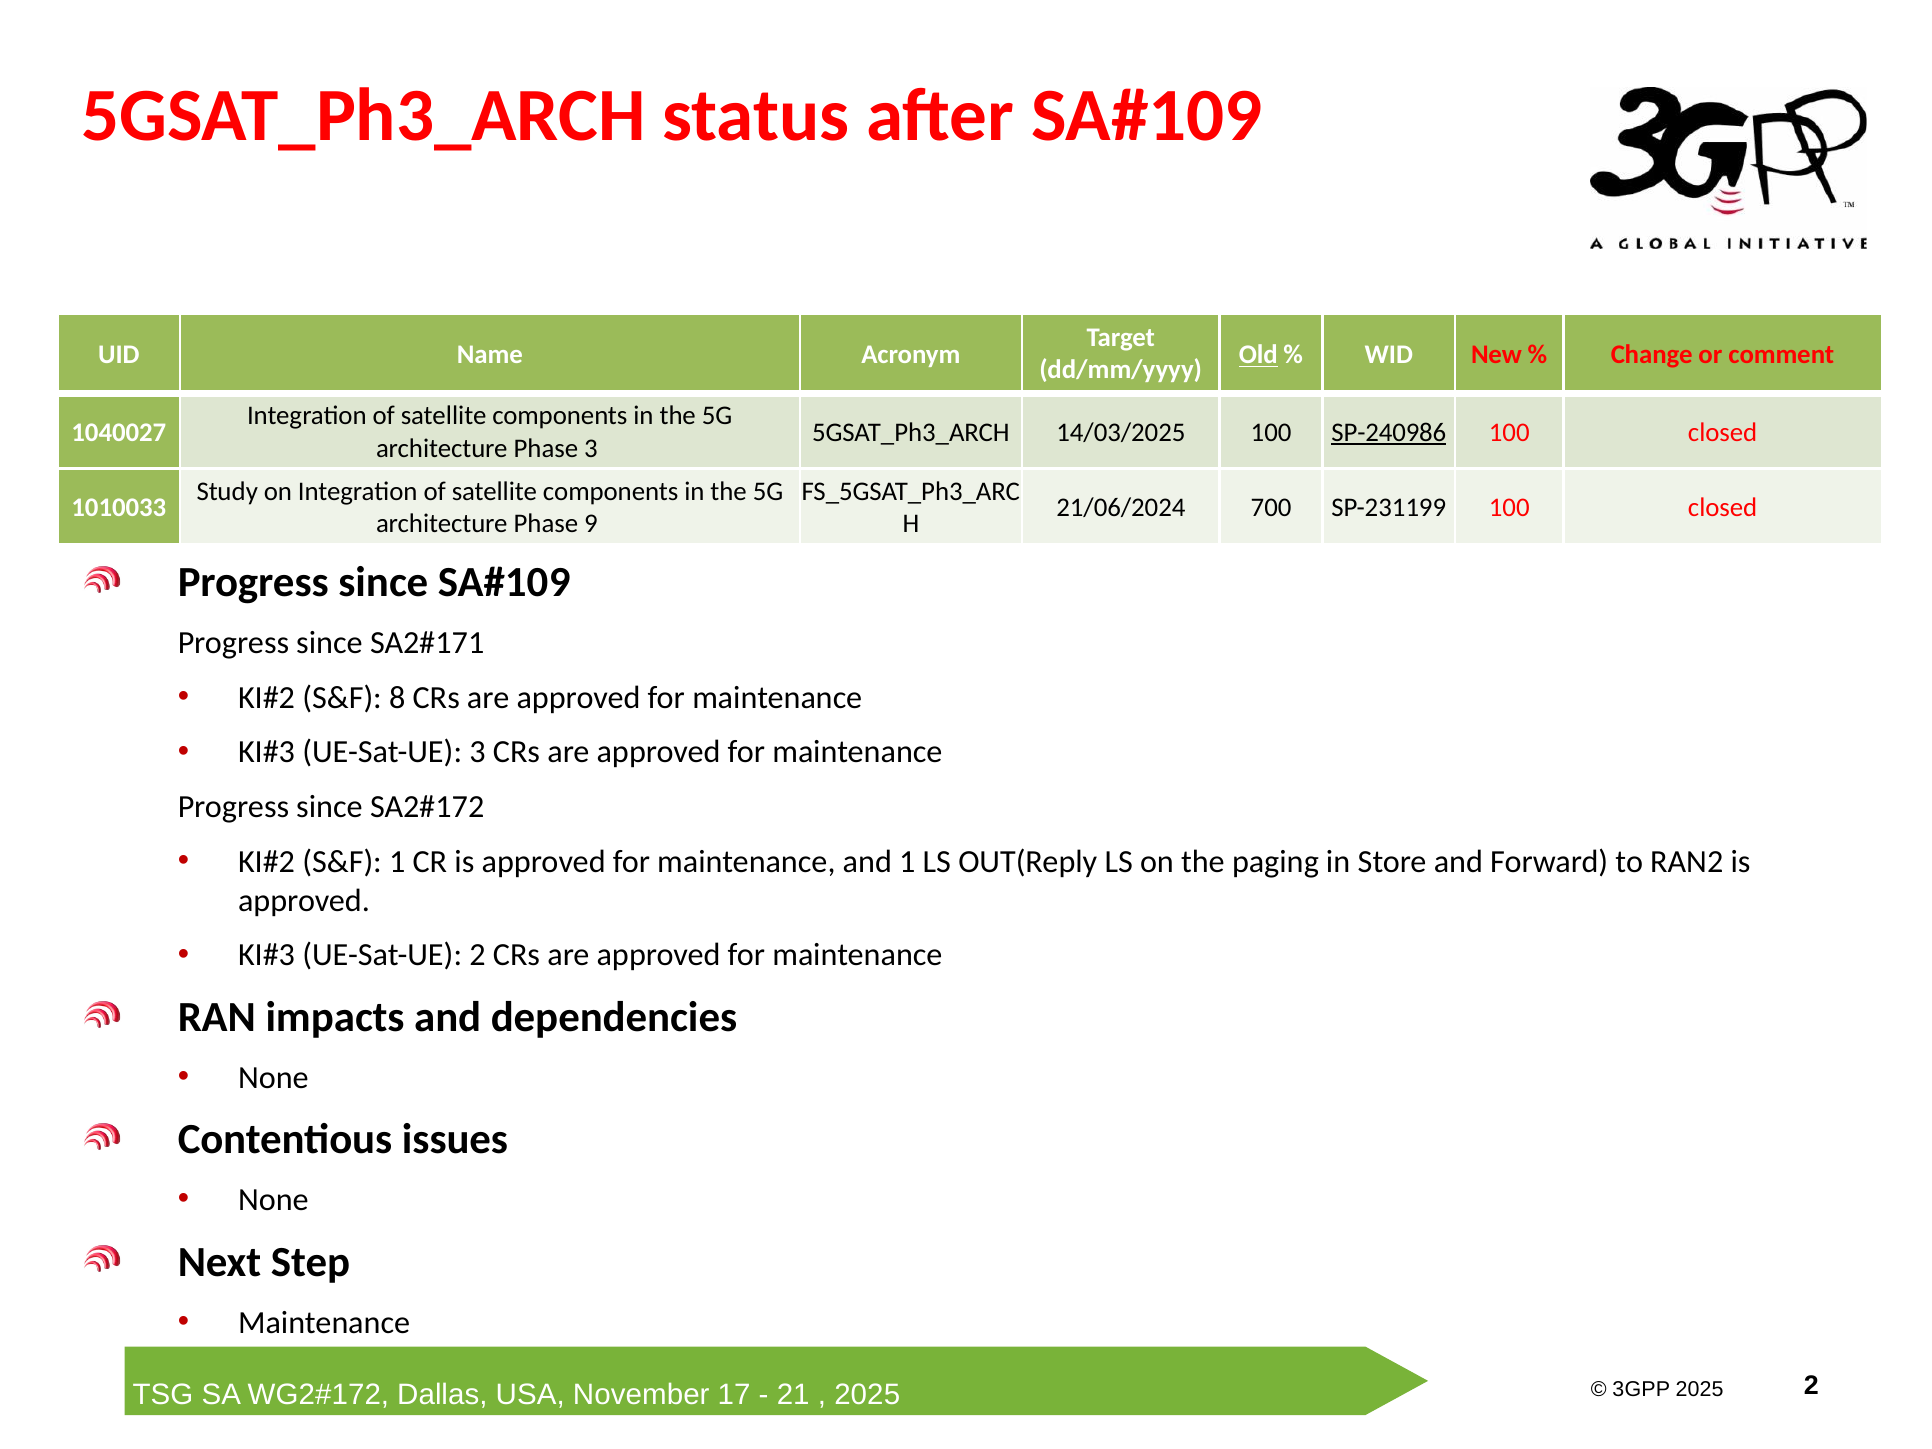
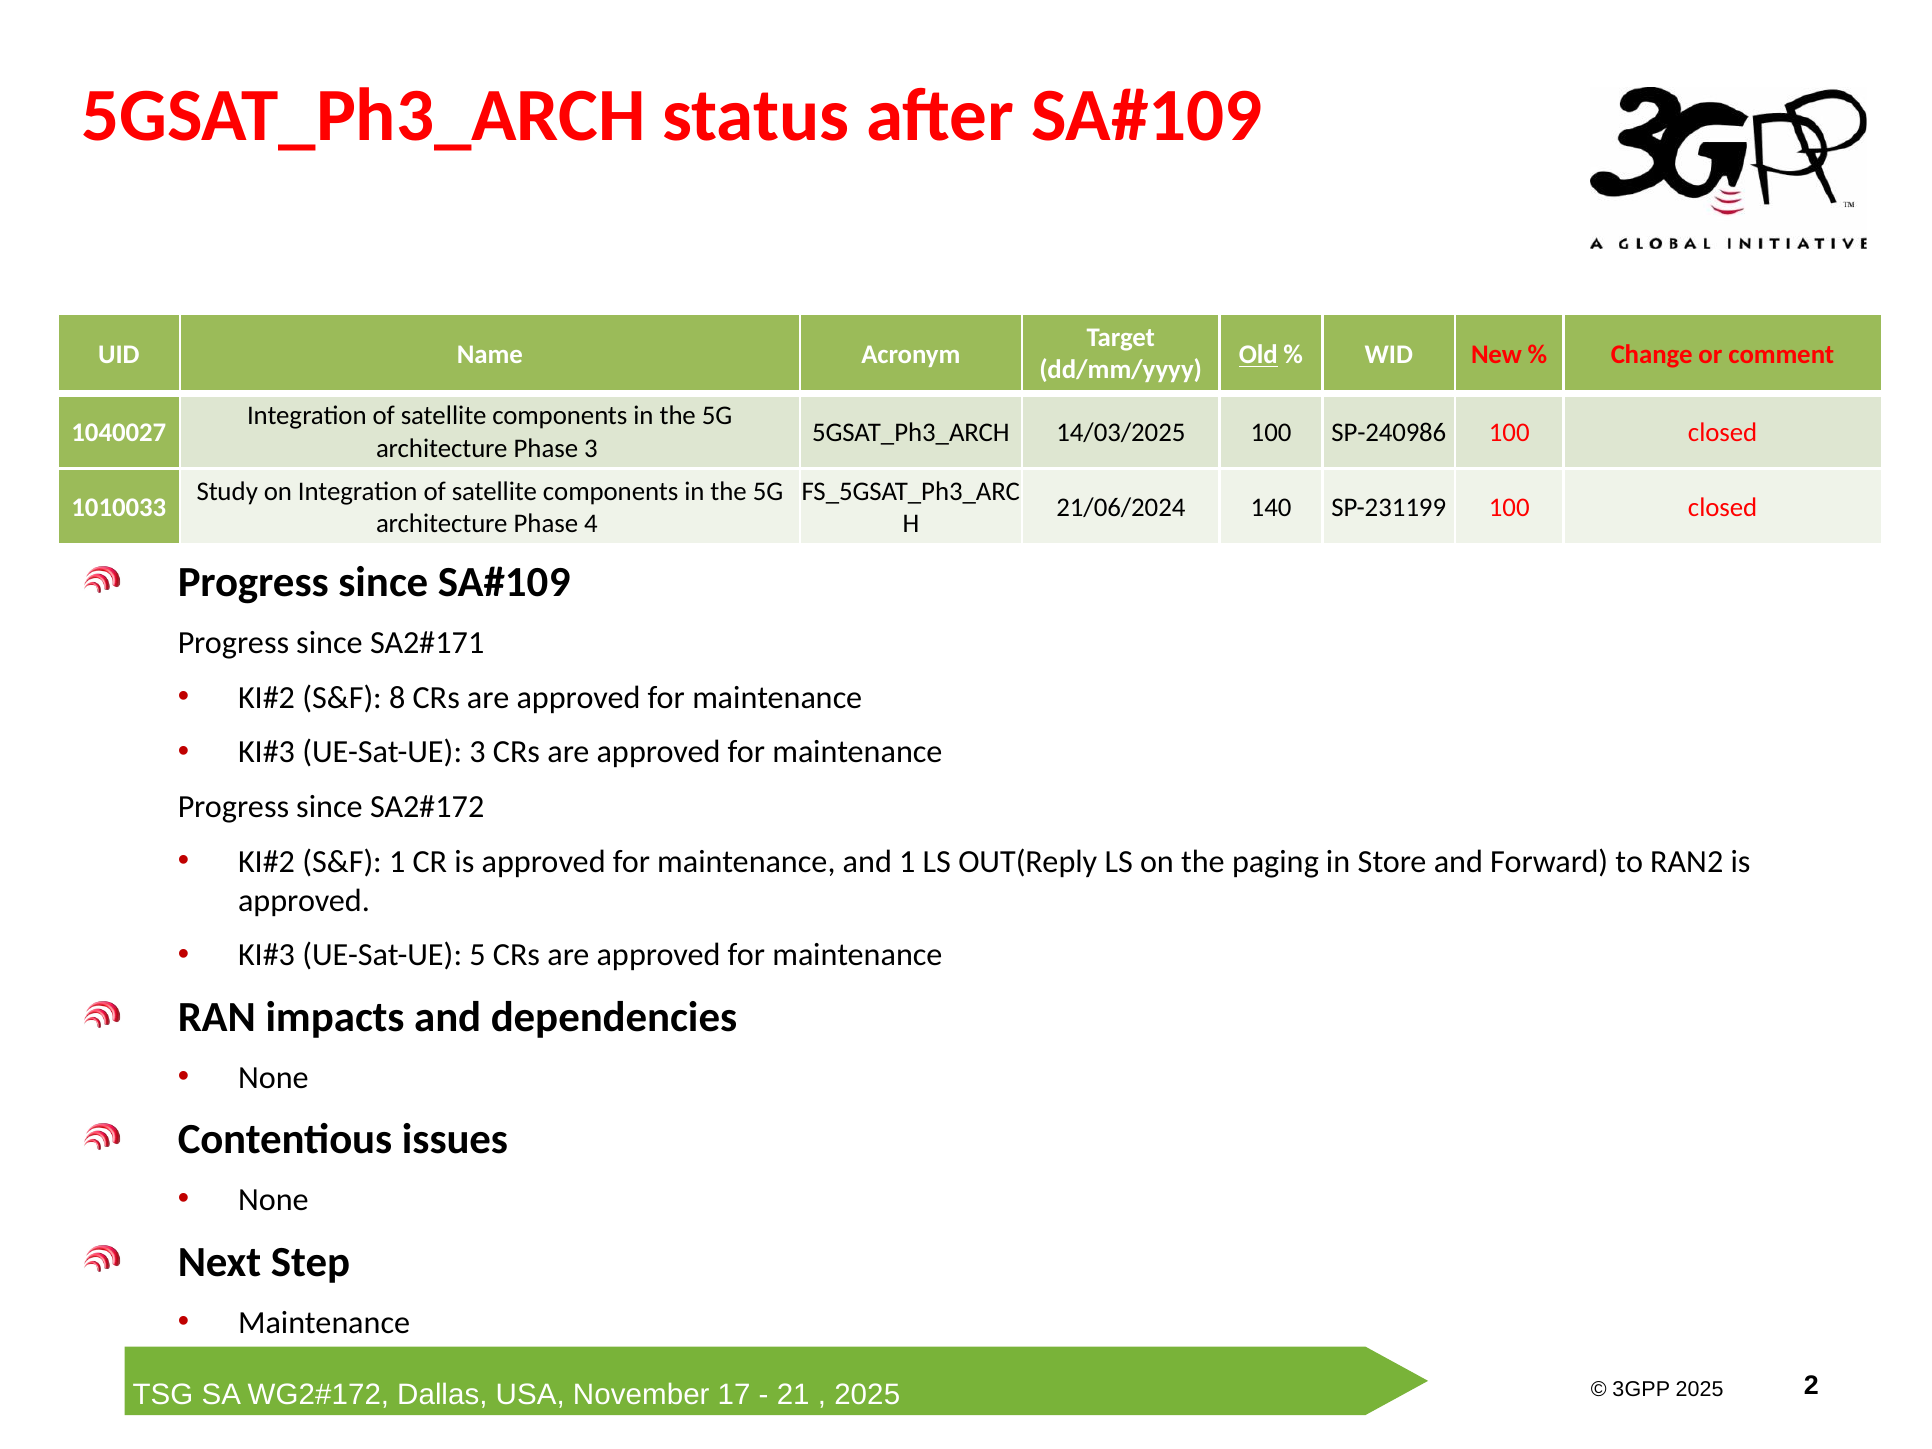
SP-240986 underline: present -> none (1389, 432)
700: 700 -> 140 (1271, 508)
9: 9 -> 4 (591, 524)
UE-Sat-UE 2: 2 -> 5 (477, 955)
